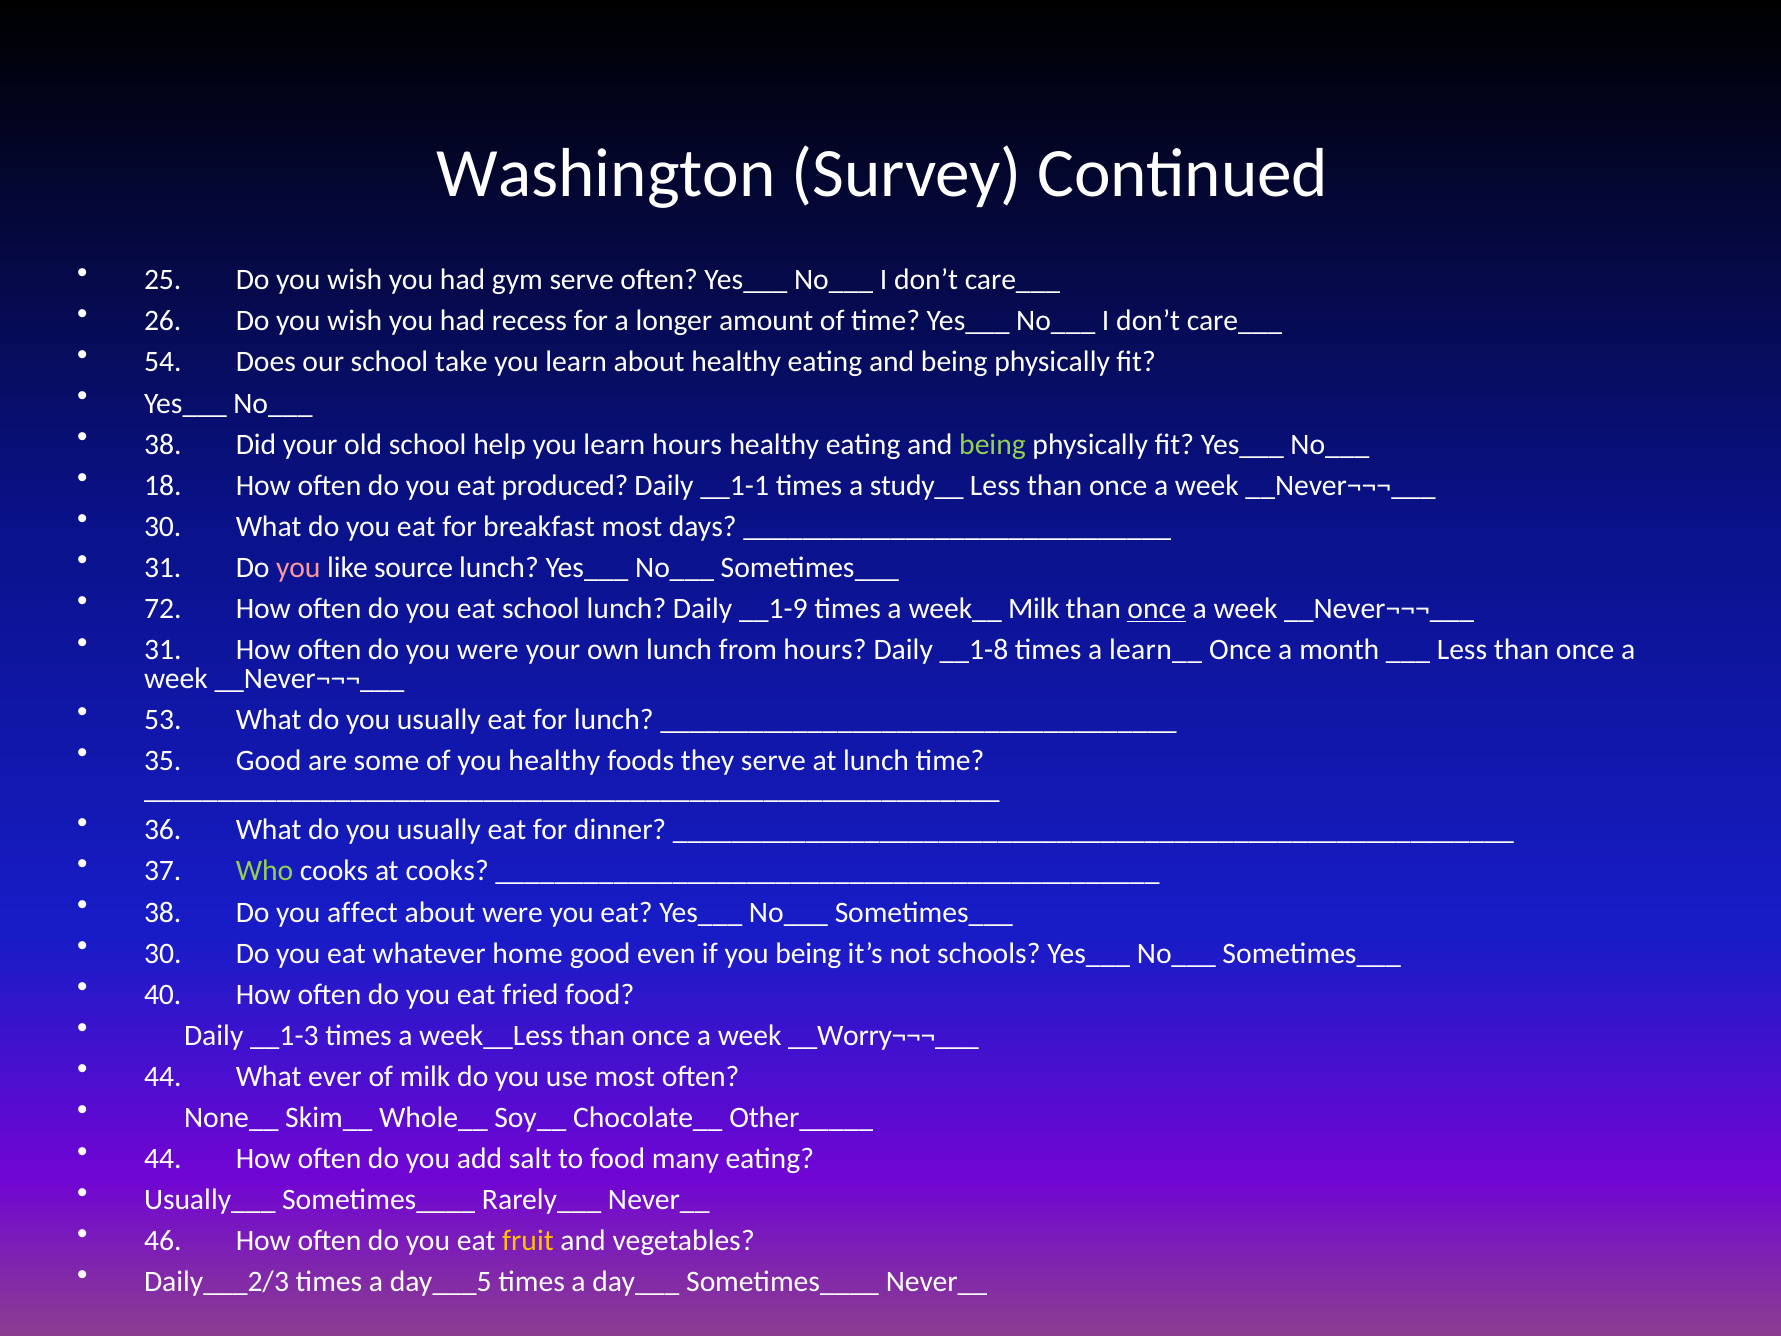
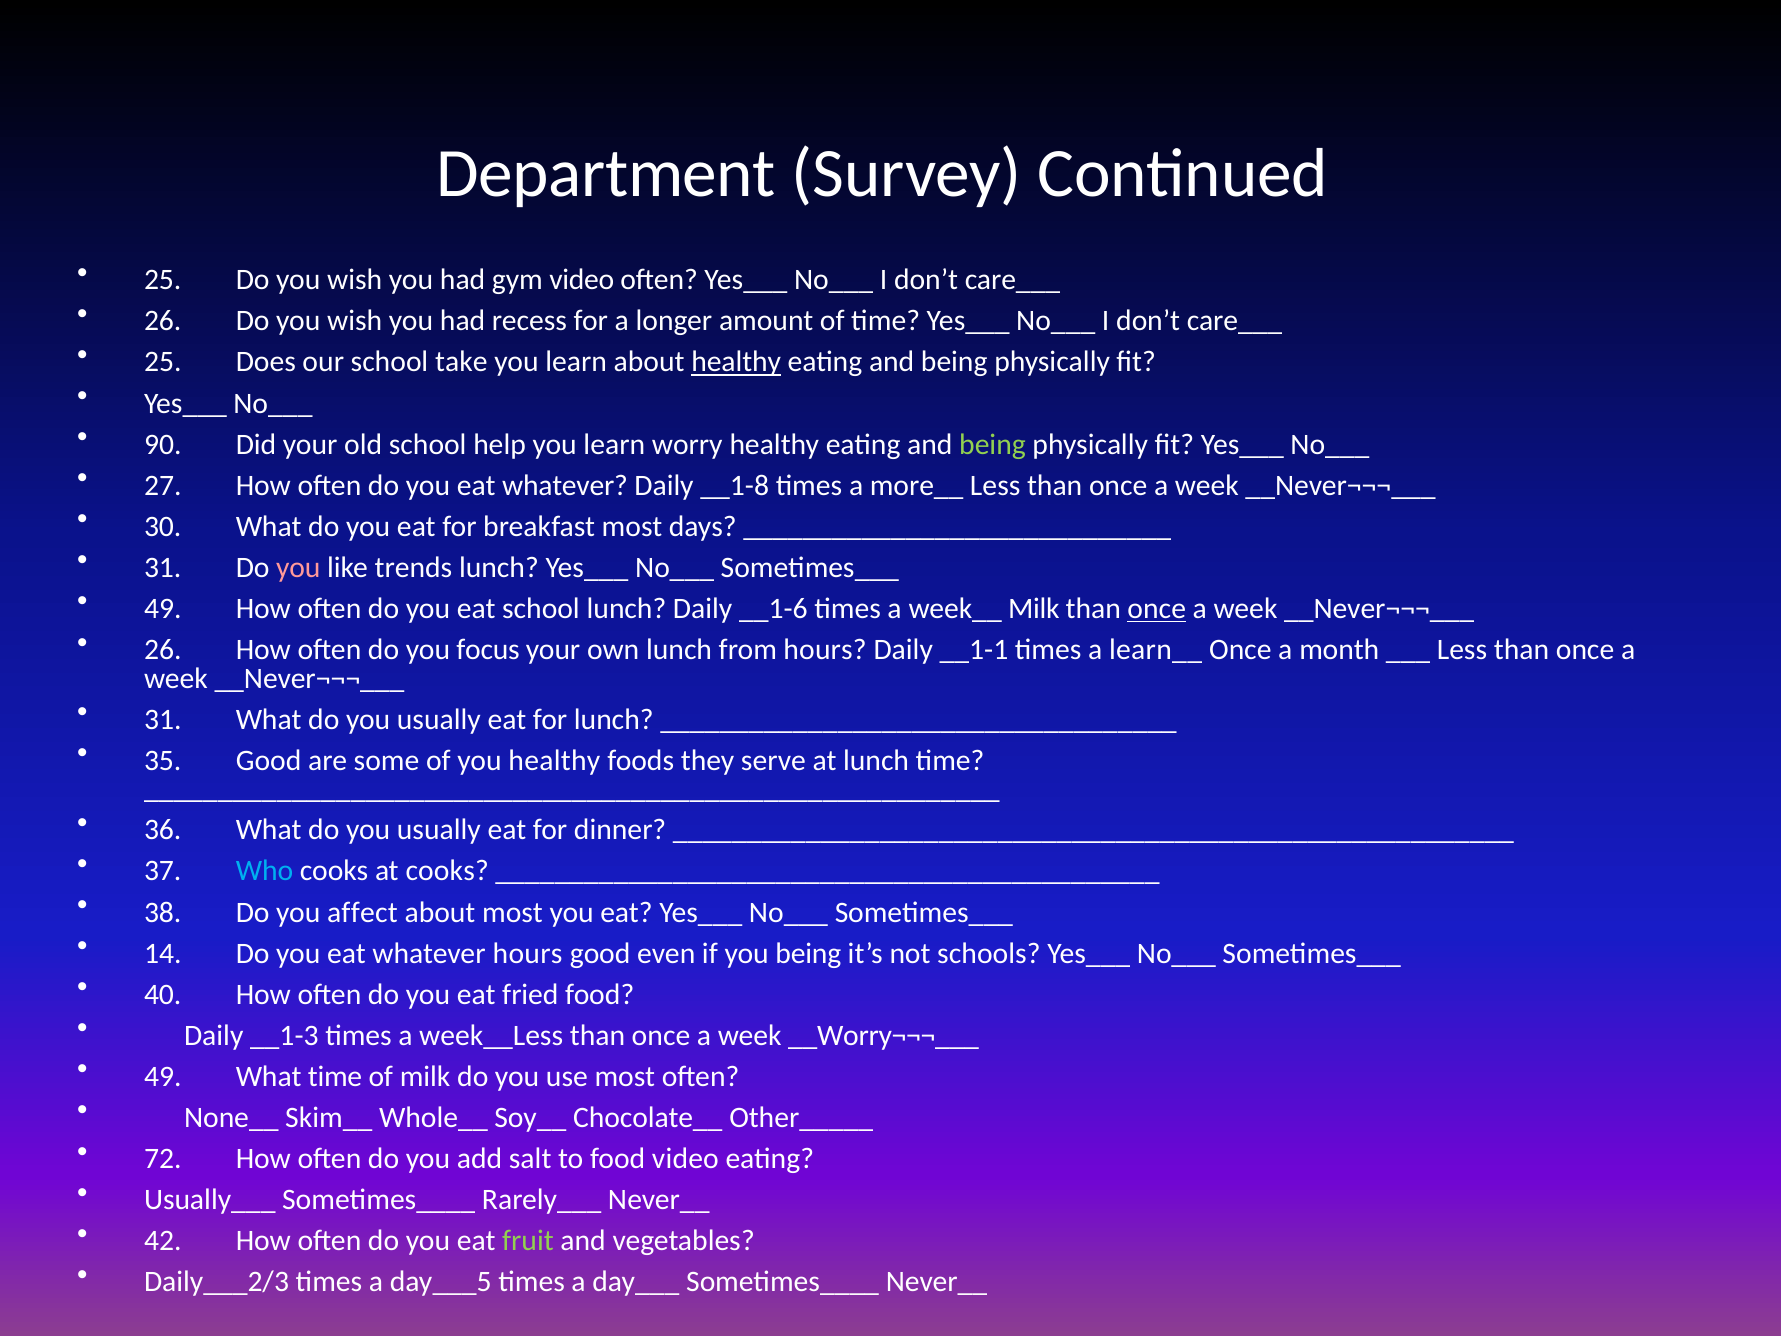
Washington: Washington -> Department (606, 174)
gym serve: serve -> video (582, 280)
54: 54 -> 25 (163, 362)
healthy underline: none -> present (736, 362)
38: 38 -> 90 (163, 444)
learn hours: hours -> worry (687, 444)
18: 18 -> 27 (163, 485)
produced: produced -> whatever (565, 485)
__1-1: __1-1 -> __1-8 (735, 485)
study__: study__ -> more__ (917, 485)
source: source -> trends (413, 567)
72: 72 -> 49 (163, 609)
__1-9: __1-9 -> __1-6 (773, 609)
31: 31 -> 26 (163, 650)
you were: were -> focus (488, 650)
__1-8: __1-8 -> __1-1 (974, 650)
53: 53 -> 31 (163, 719)
Who colour: light green -> light blue (265, 871)
about were: were -> most (513, 912)
30: 30 -> 14 (163, 953)
whatever home: home -> hours (528, 953)
44: 44 -> 49 (163, 1076)
What ever: ever -> time (335, 1076)
44: 44 -> 72 (163, 1159)
food many: many -> video (685, 1159)
46: 46 -> 42 (163, 1241)
fruit colour: yellow -> light green (528, 1241)
